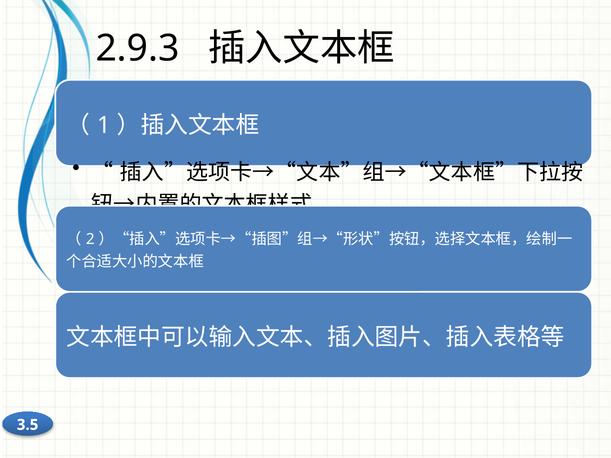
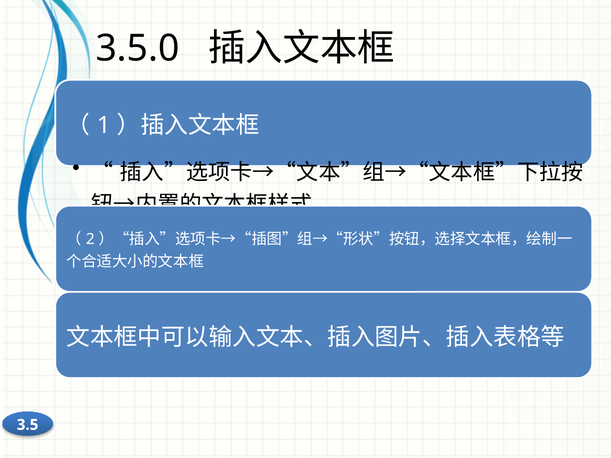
2.9.3: 2.9.3 -> 3.5.0 (138, 49)
